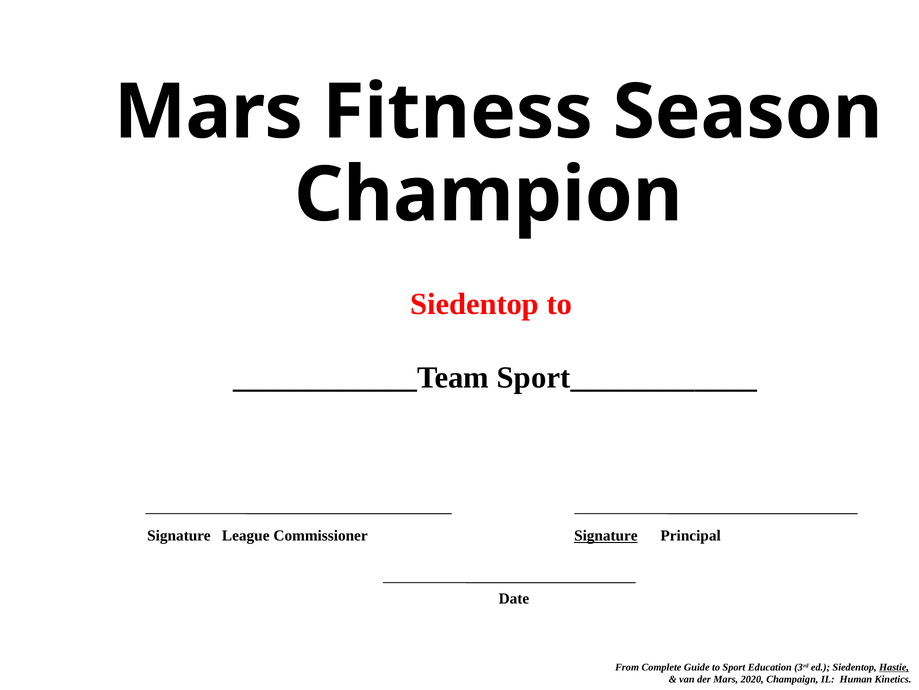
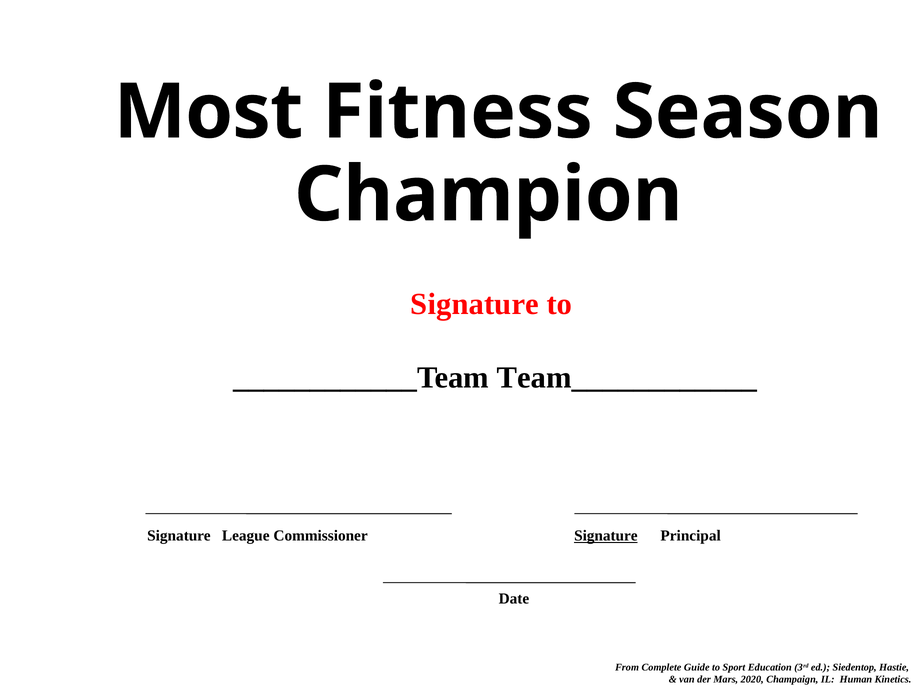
Mars: Mars -> Most (208, 112)
Siedentop: Siedentop -> Signature (475, 304)
Sport____________: Sport____________ -> Team____________ (627, 377)
Hastie underline: present -> none (894, 667)
